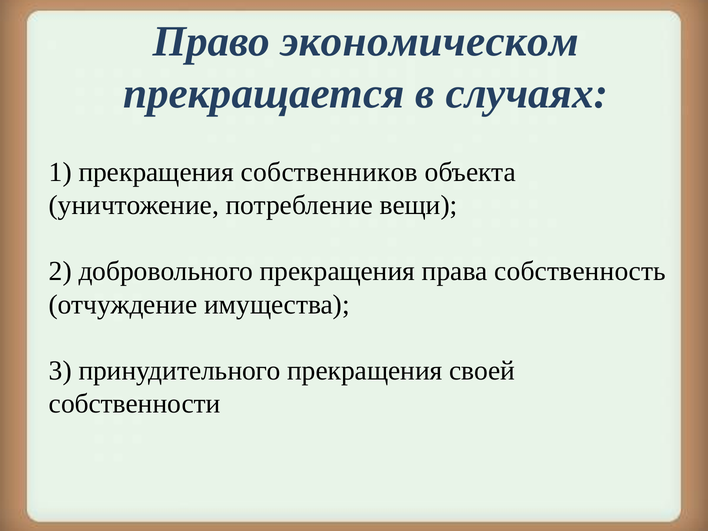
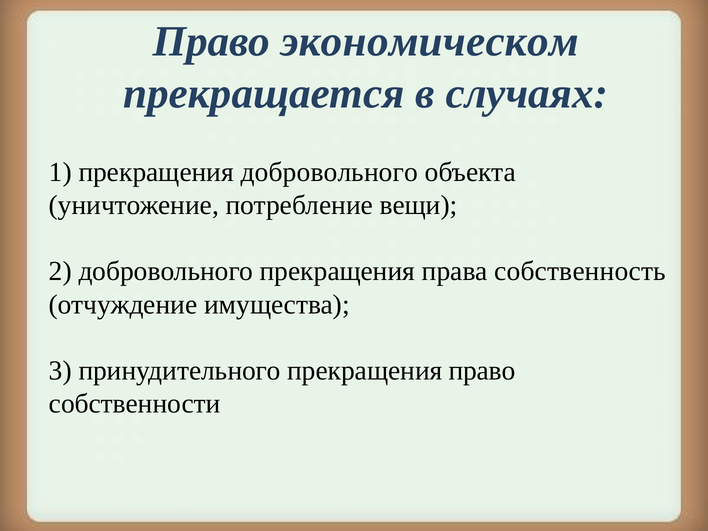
прекращения собственников: собственников -> добровольного (329, 172)
прекращения своей: своей -> право (482, 371)
